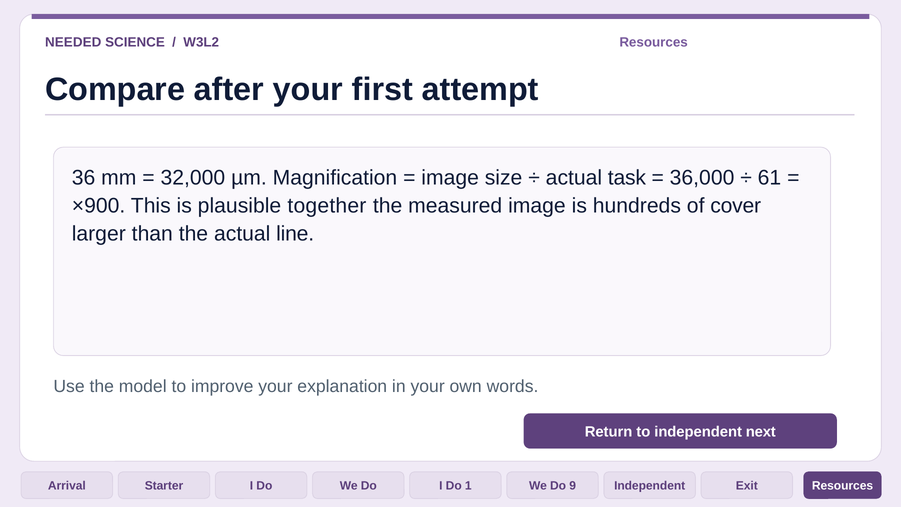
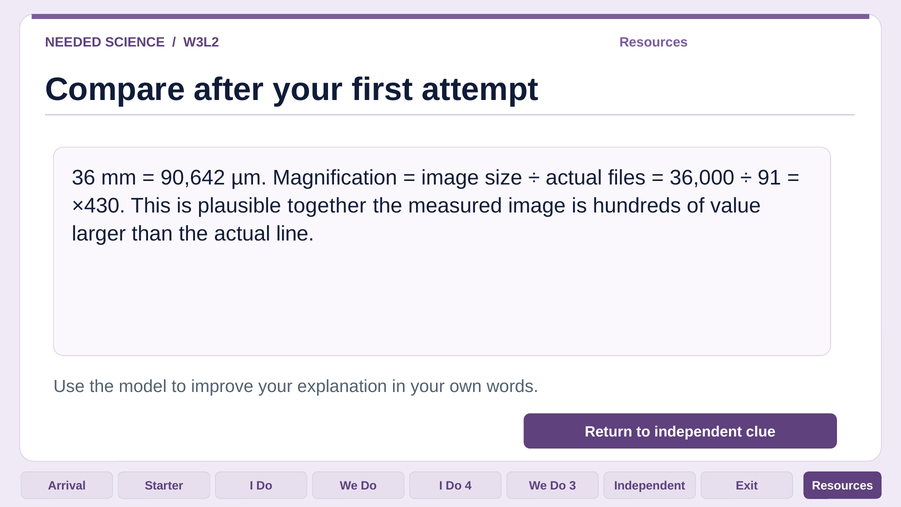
32,000: 32,000 -> 90,642 (193, 178)
task: task -> files (627, 178)
61: 61 -> 91 (769, 178)
×900: ×900 -> ×430 (99, 206)
cover: cover -> value (736, 206)
next: next -> clue (761, 432)
1: 1 -> 4 (468, 486)
9: 9 -> 3 (573, 486)
